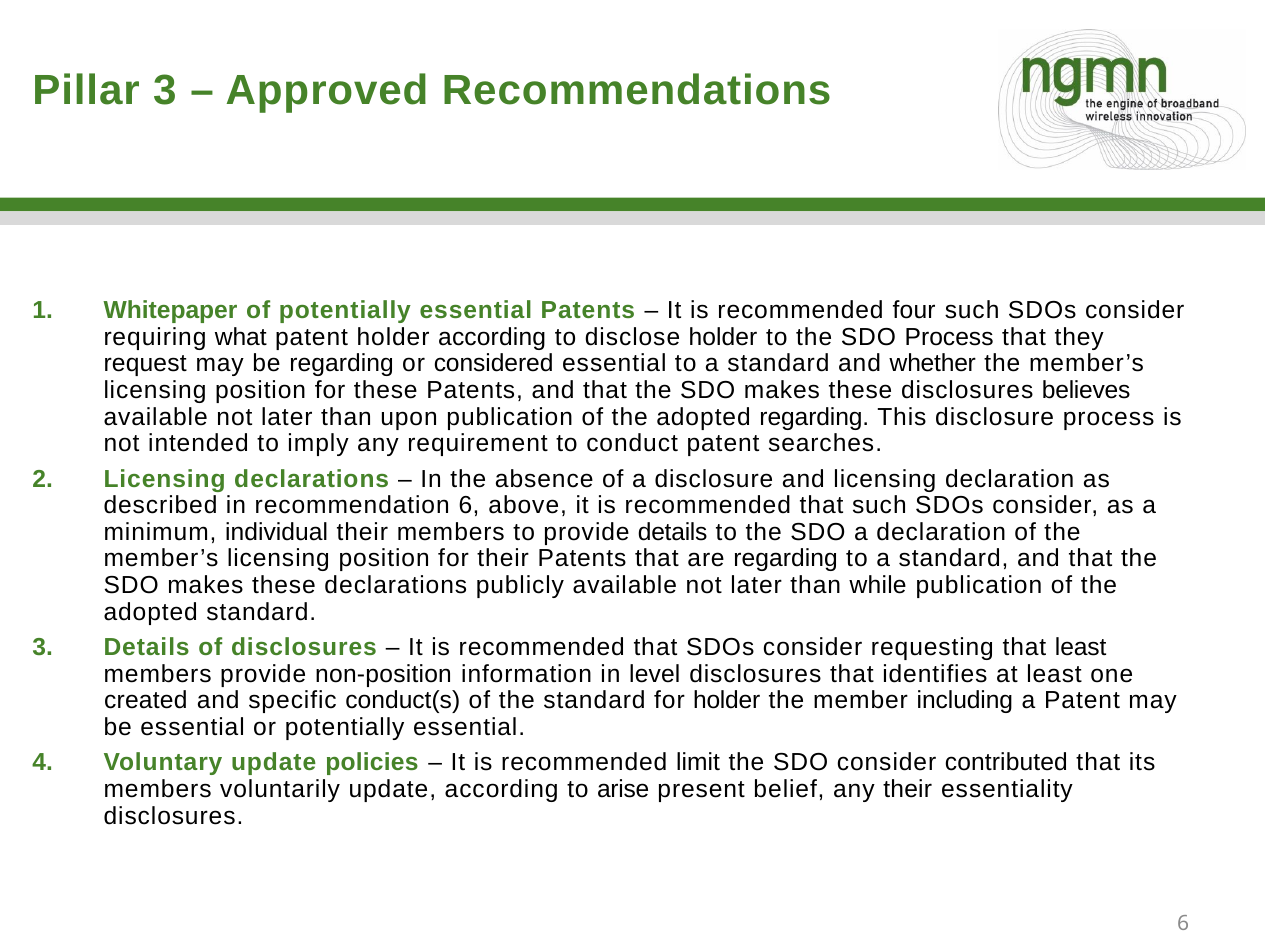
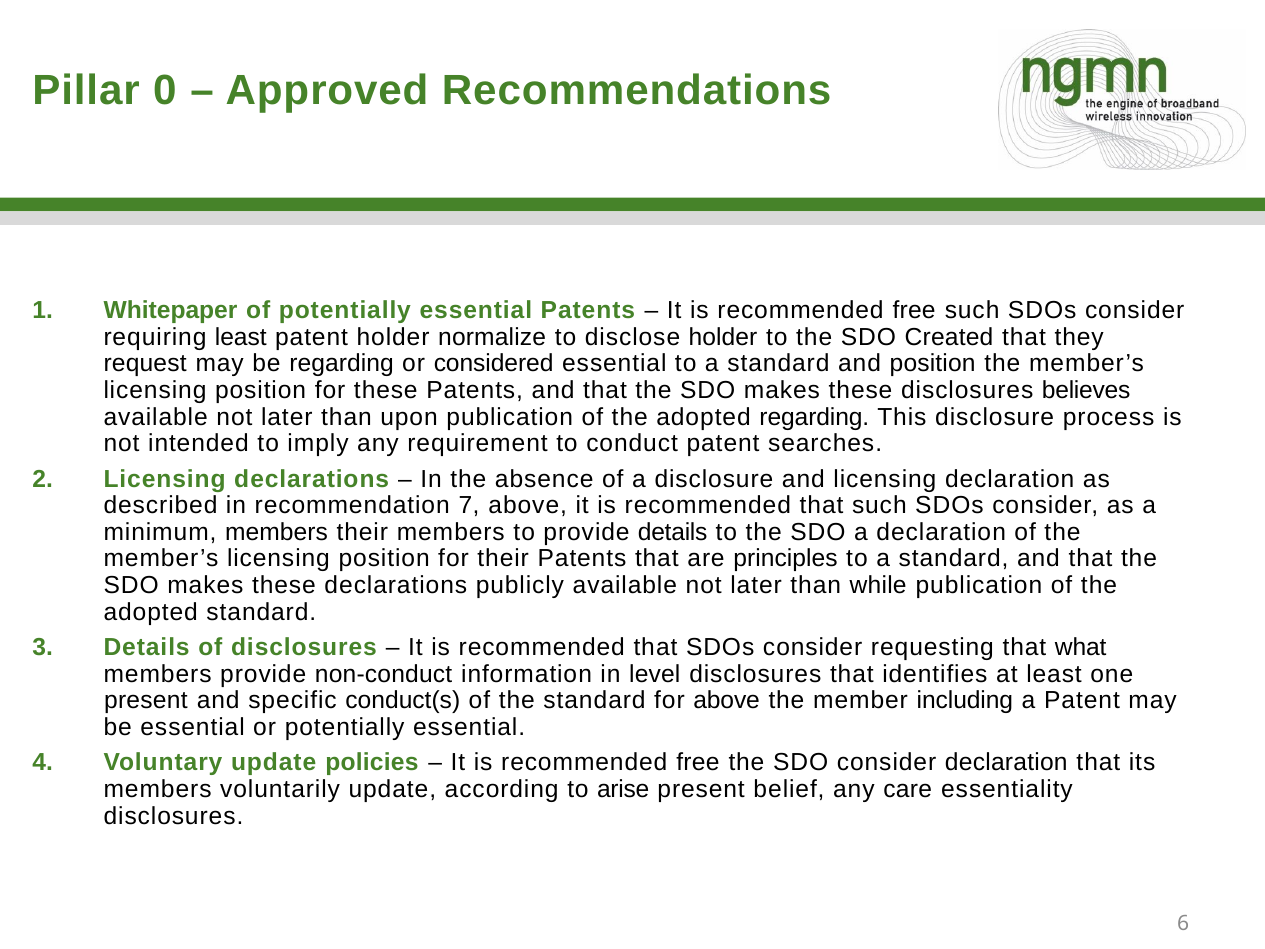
Pillar 3: 3 -> 0 (165, 91)
four: four -> free (914, 310)
requiring what: what -> least (241, 337)
holder according: according -> normalize (492, 337)
SDO Process: Process -> Created (949, 337)
and whether: whether -> position (933, 364)
recommendation 6: 6 -> 7 (469, 505)
minimum individual: individual -> members (277, 532)
are regarding: regarding -> principles (786, 559)
that least: least -> what (1081, 647)
non-position: non-position -> non-conduct (384, 674)
created: created -> present (146, 700)
for holder: holder -> above (727, 700)
limit: limit -> free (698, 763)
consider contributed: contributed -> declaration (1006, 763)
any their: their -> care (908, 789)
